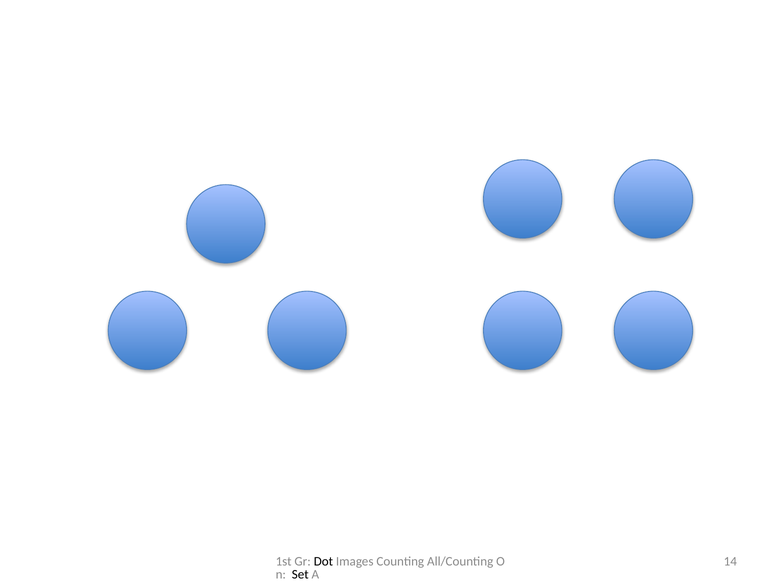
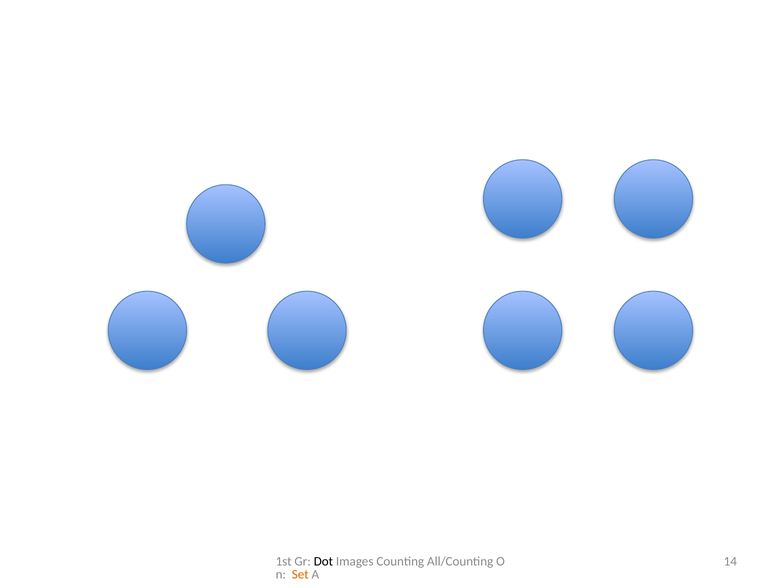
Set colour: black -> orange (300, 574)
